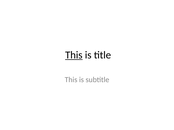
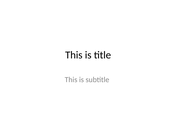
This underline: present -> none (74, 55)
